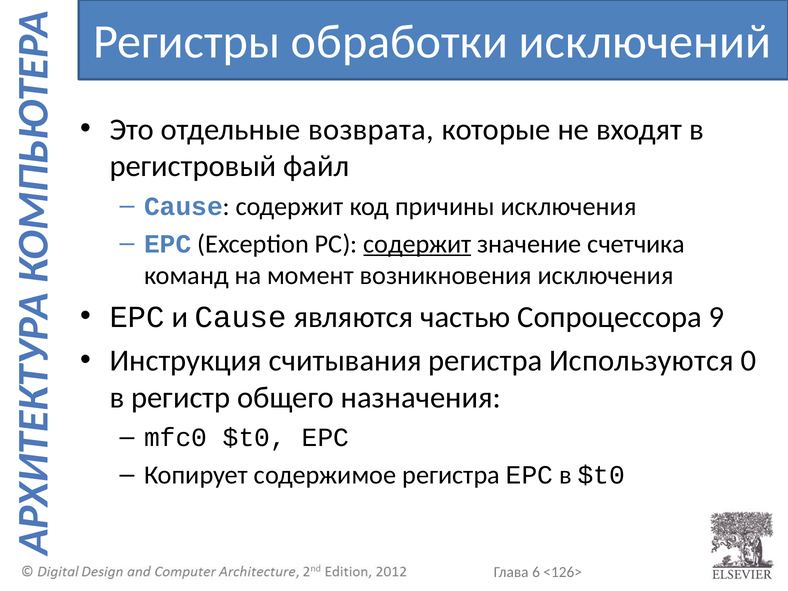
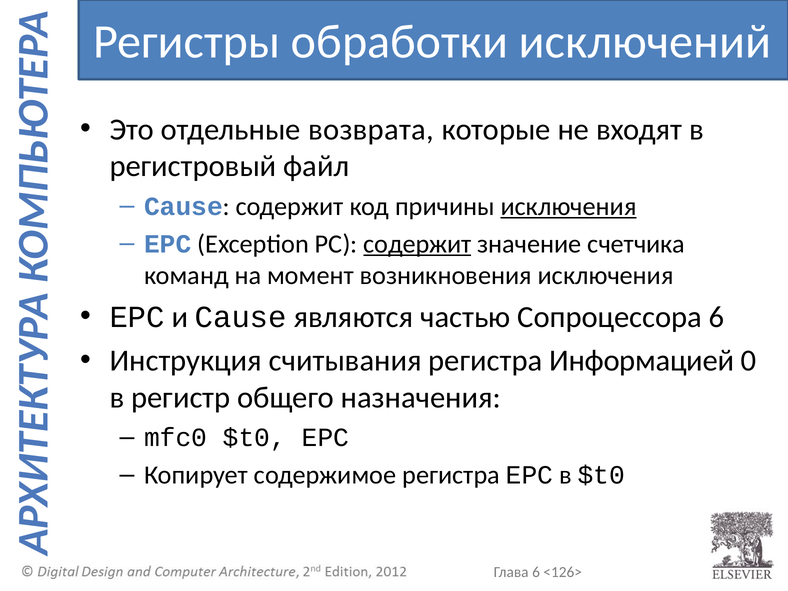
исключения underline: none -> present (569, 206)
Сопроцессора 9: 9 -> 6 (717, 317)
Используются: Используются -> Информацией (642, 361)
